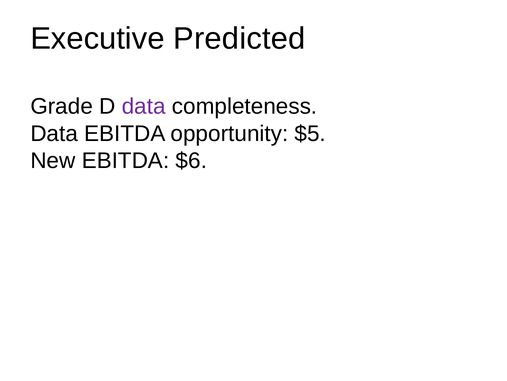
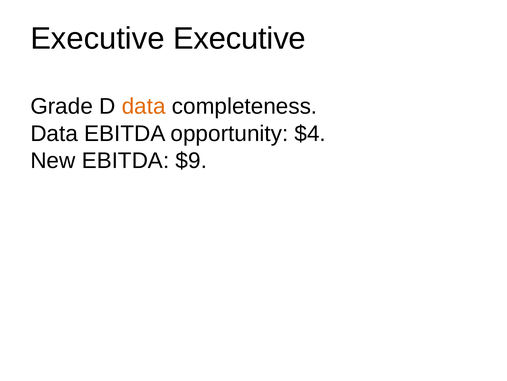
Executive Predicted: Predicted -> Executive (240, 38)
data colour: purple -> orange (144, 106)
$5: $5 -> $4 (310, 133)
$6: $6 -> $9 (191, 160)
